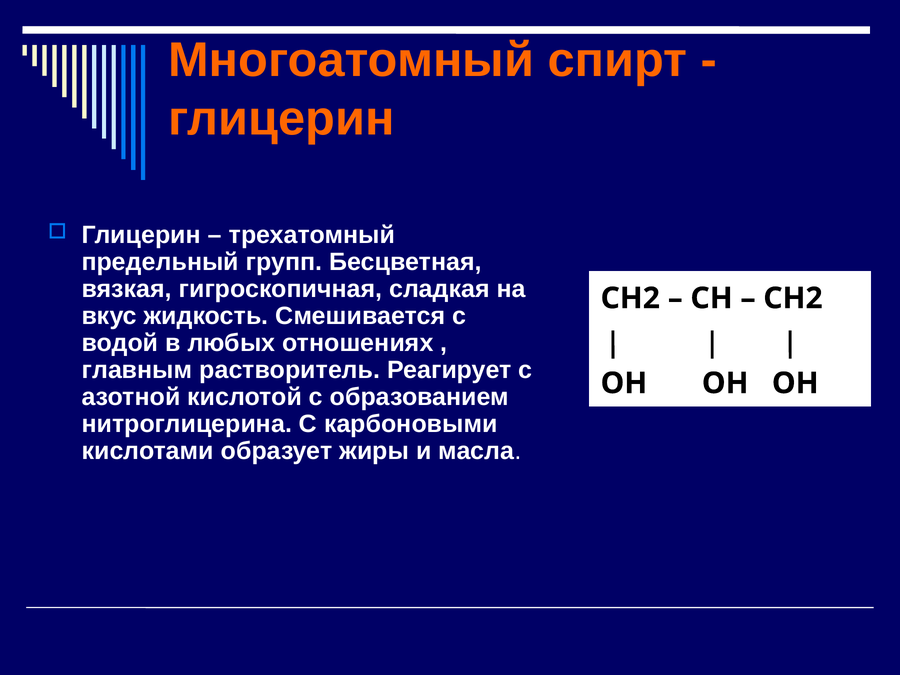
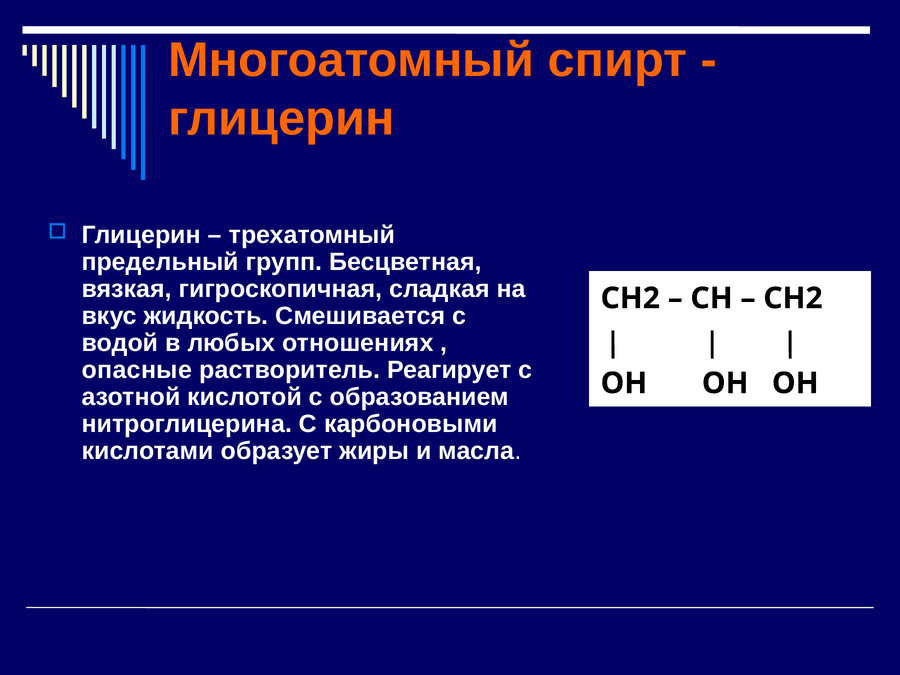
главным: главным -> опасные (137, 370)
